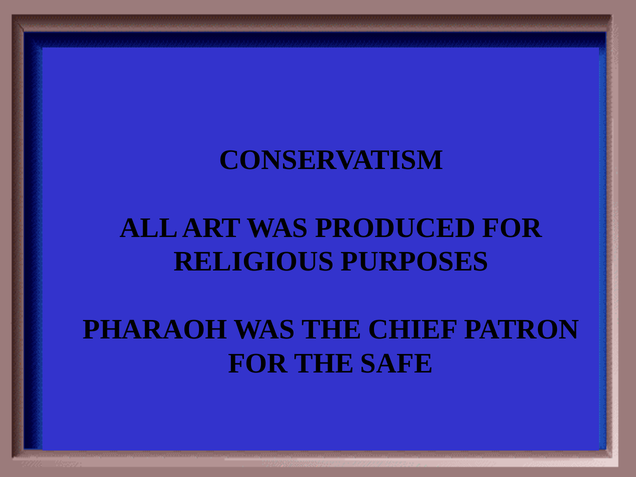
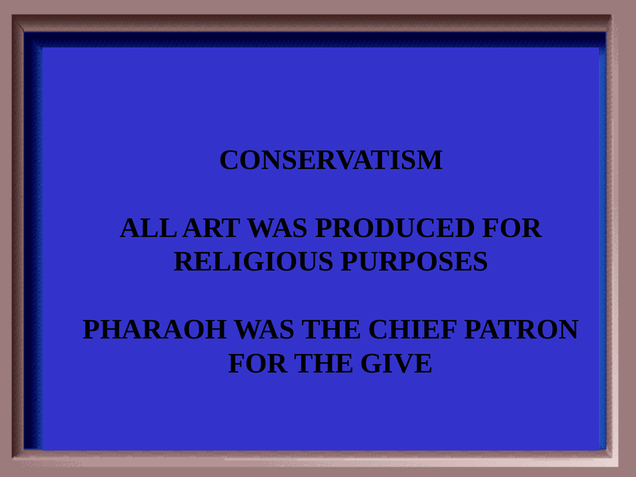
SAFE: SAFE -> GIVE (397, 363)
